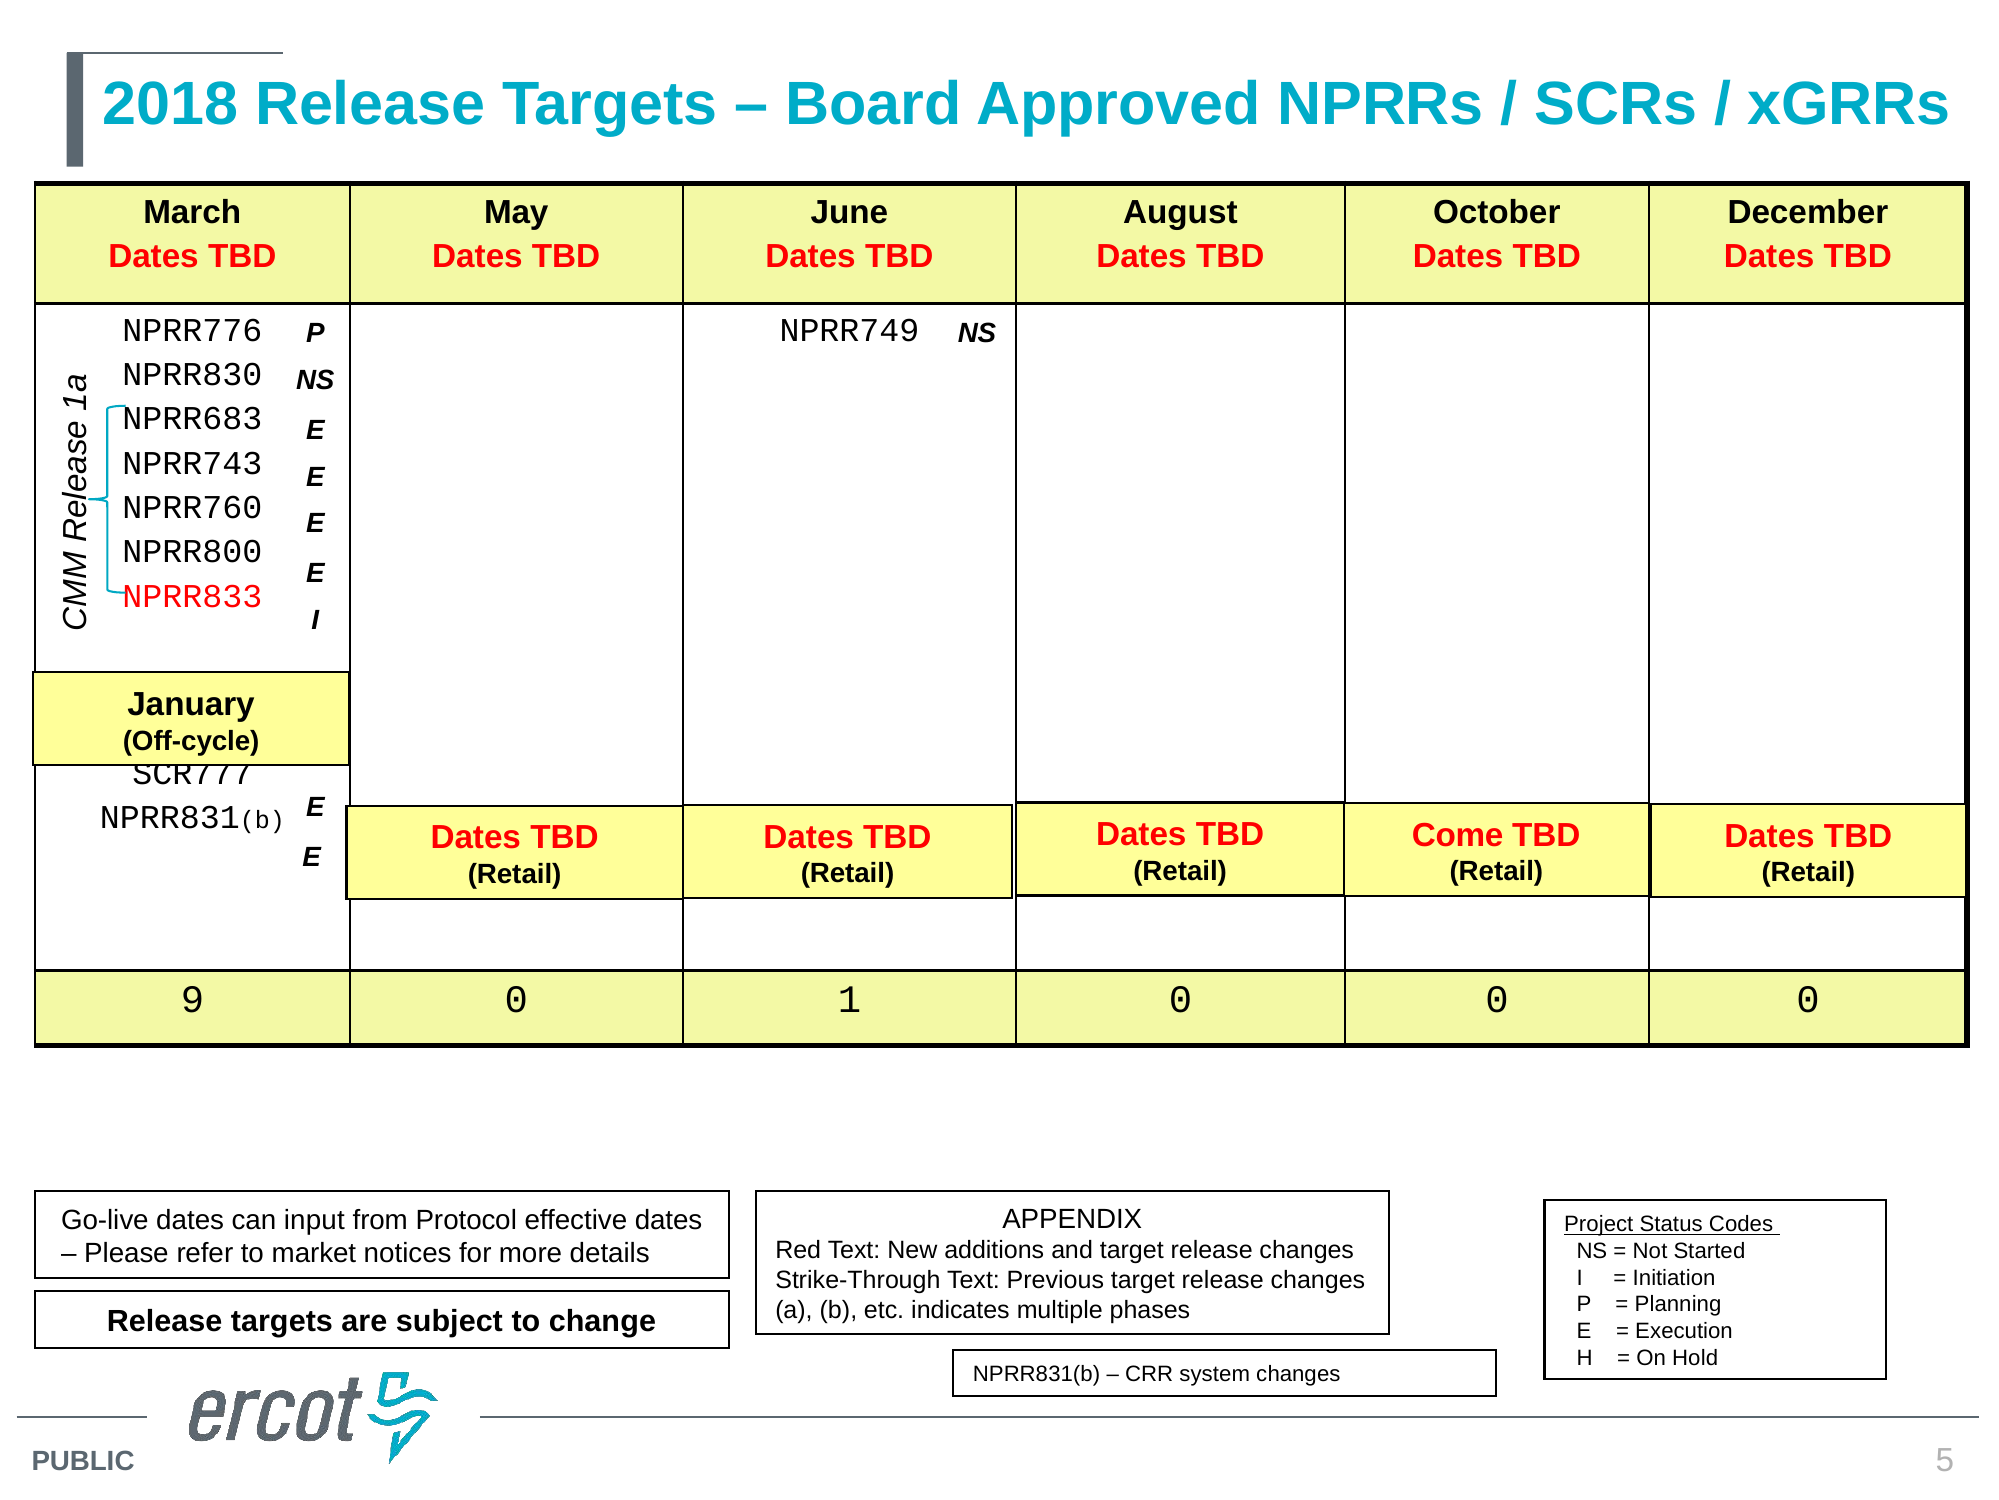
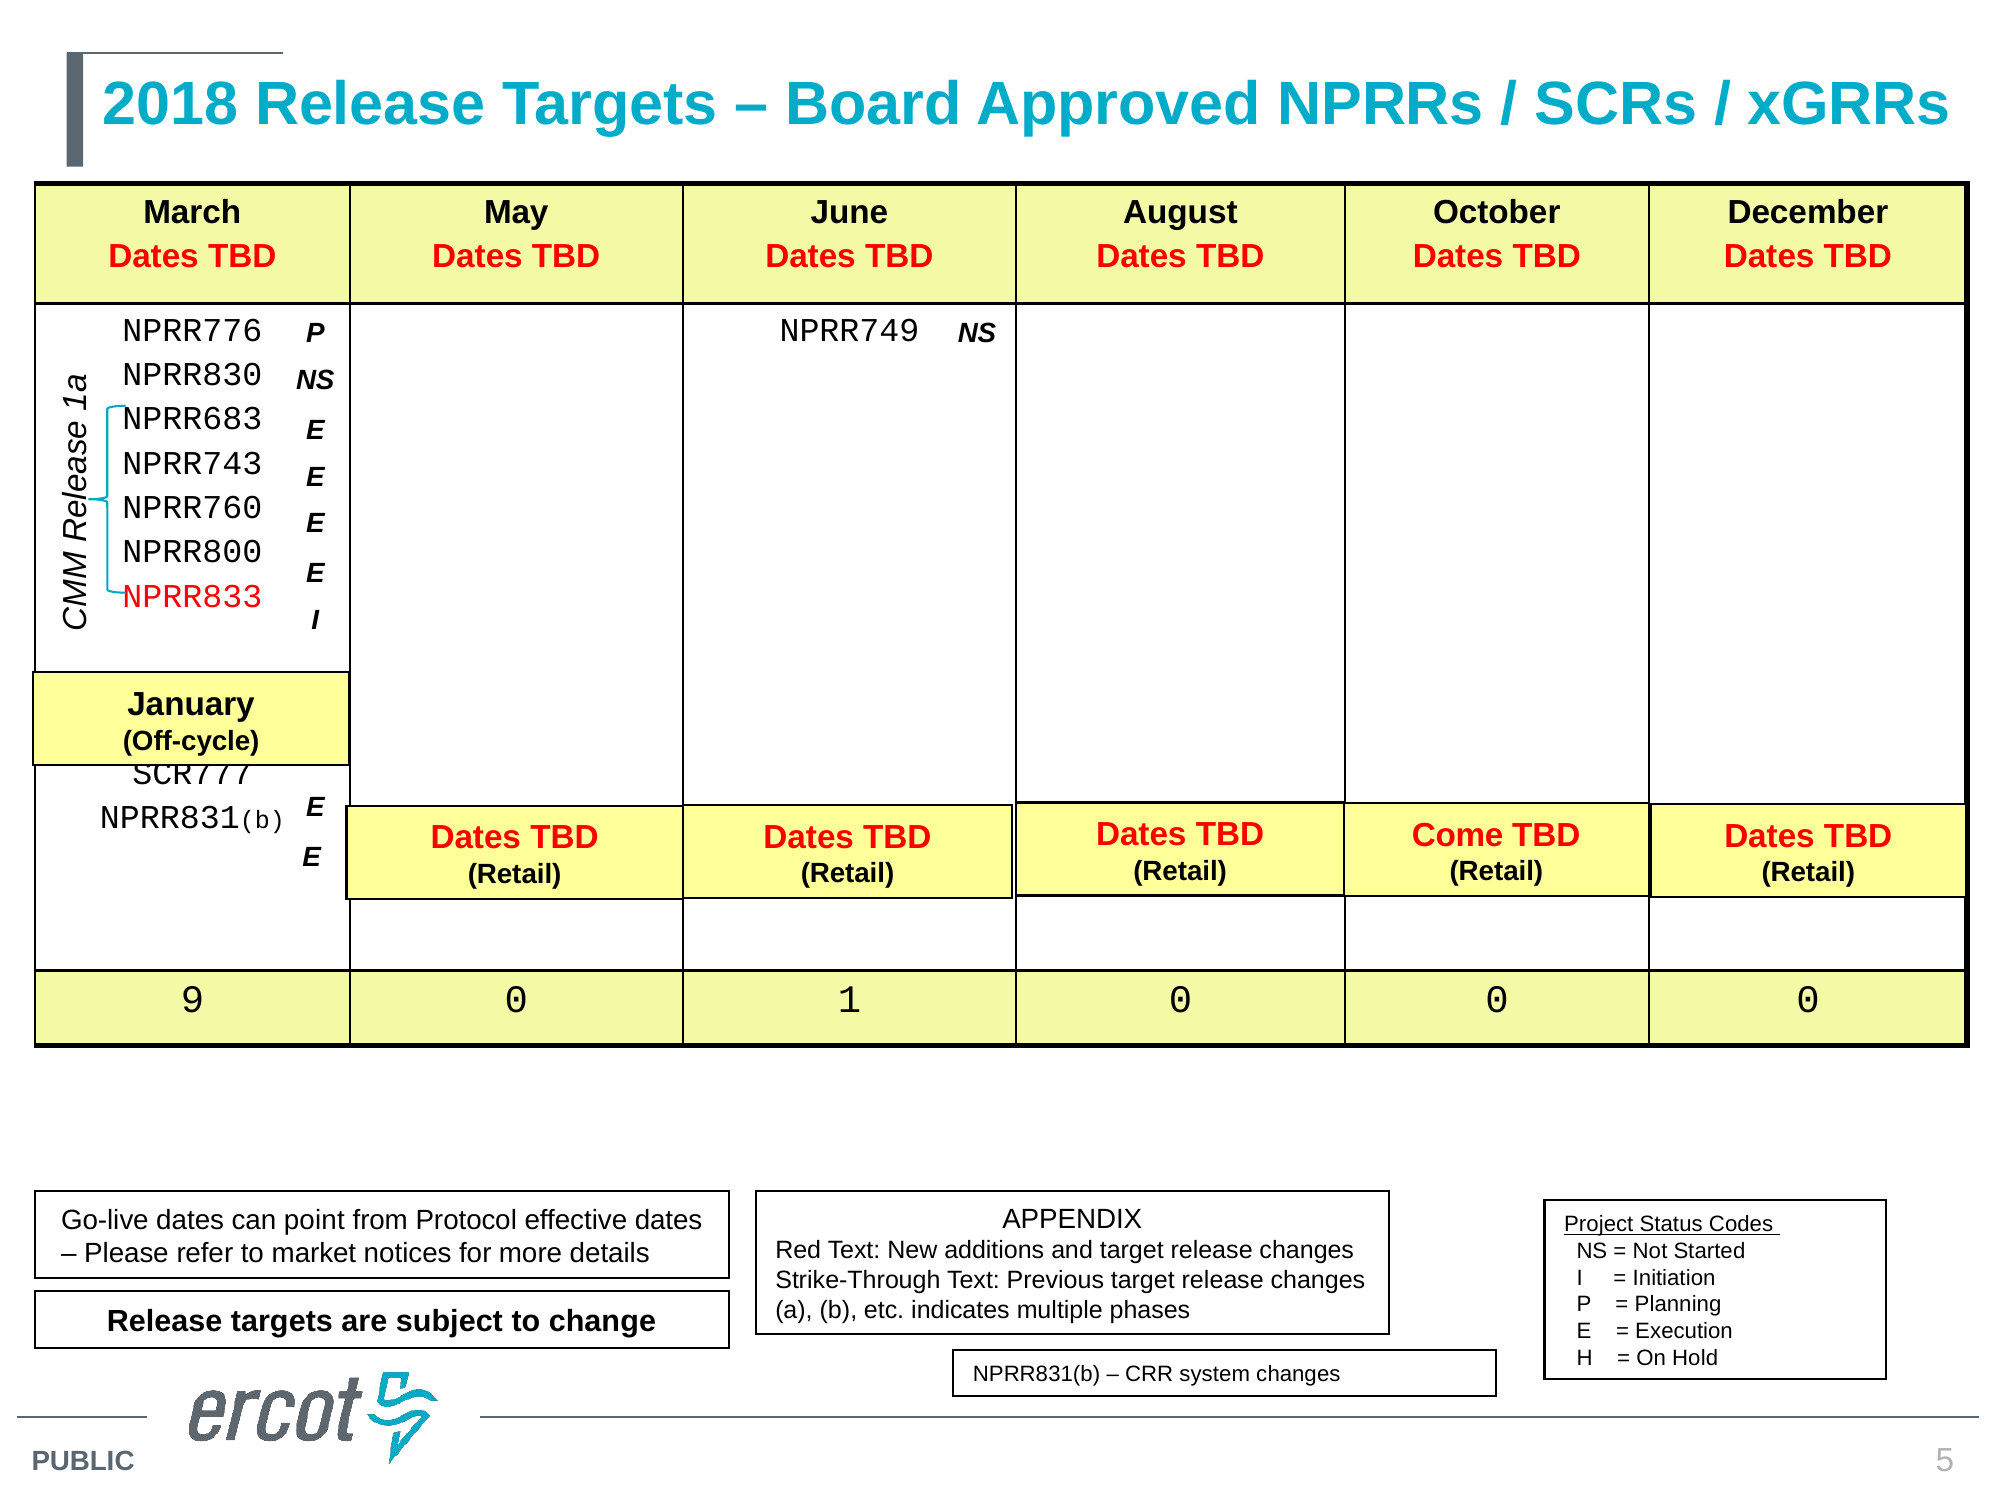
input: input -> point (314, 1219)
